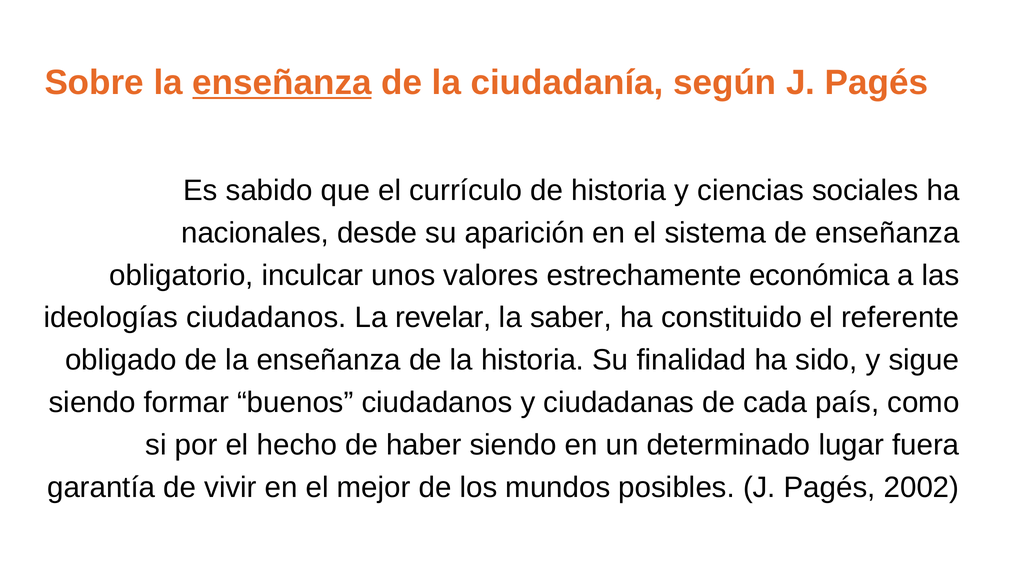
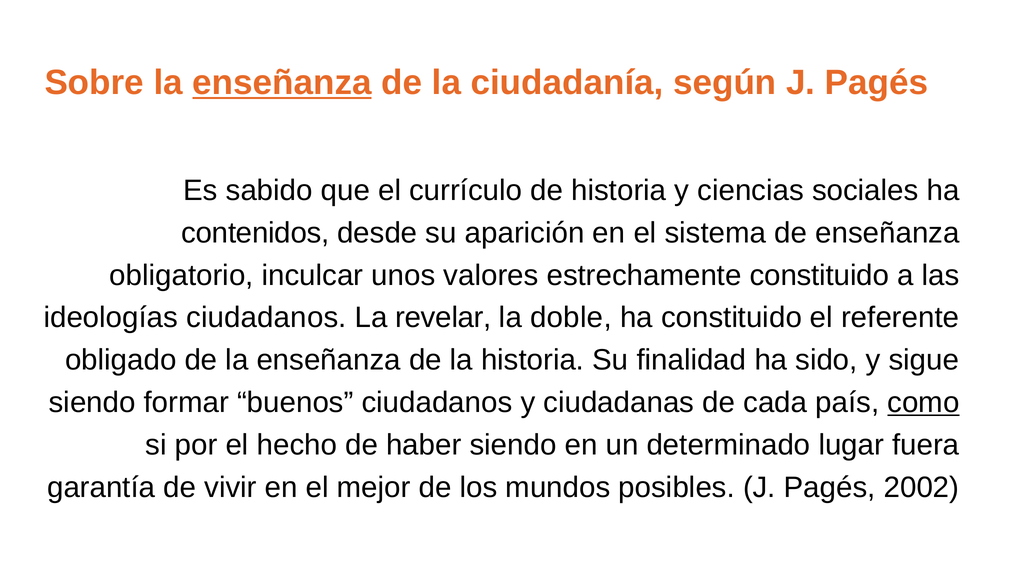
nacionales: nacionales -> contenidos (255, 233)
estrechamente económica: económica -> constituido (819, 275)
saber: saber -> doble (571, 318)
como underline: none -> present (923, 402)
